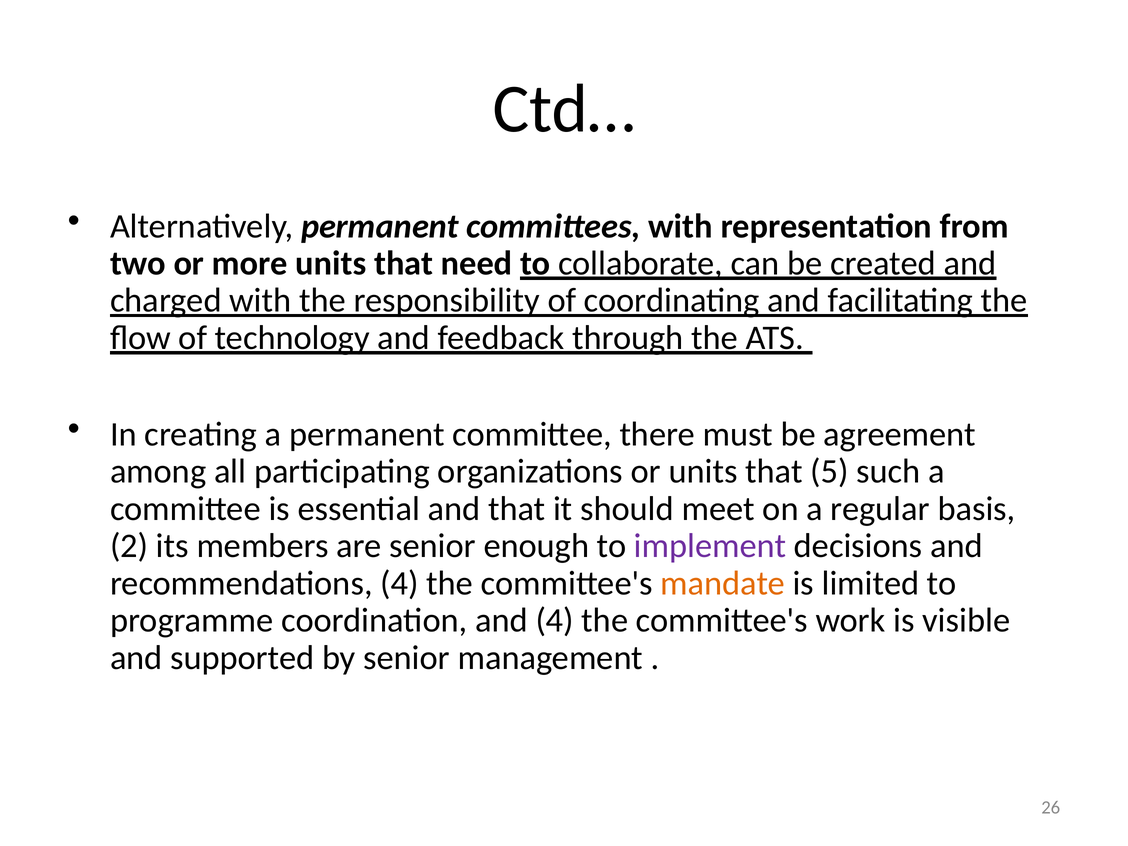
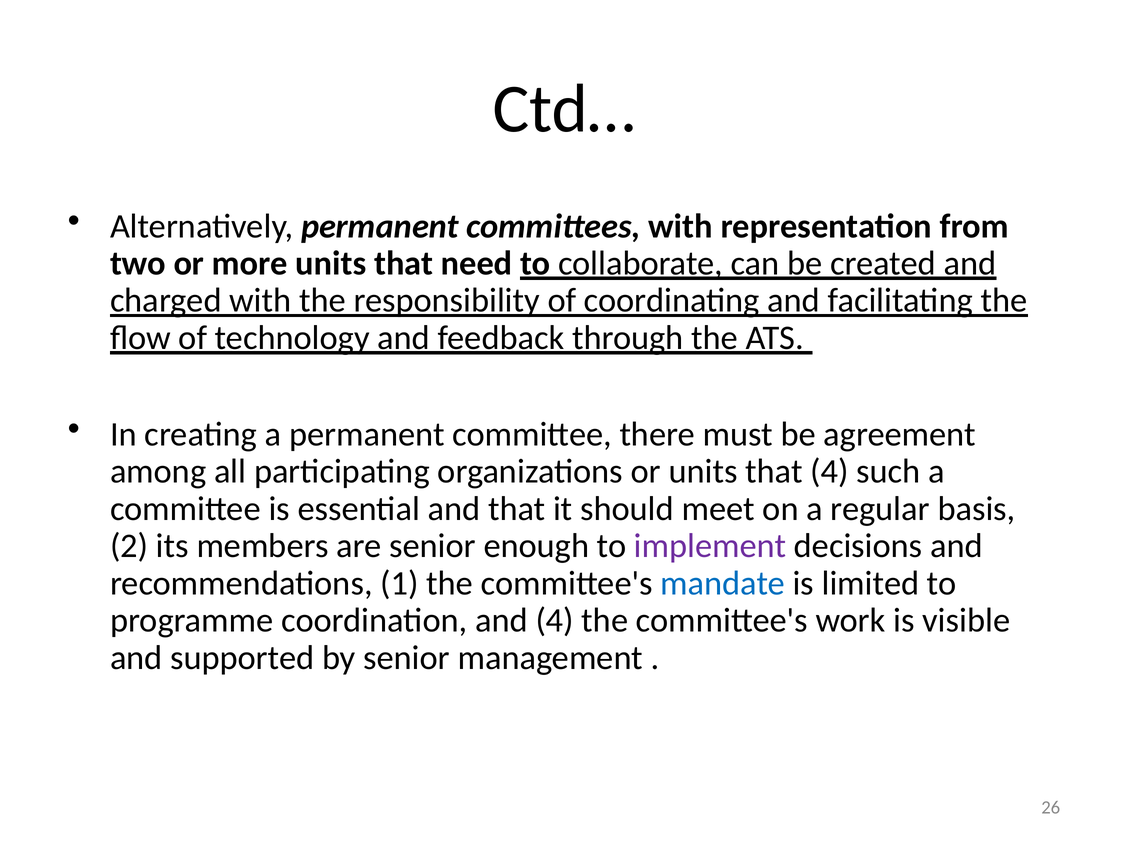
that 5: 5 -> 4 (829, 472)
recommendations 4: 4 -> 1 (399, 583)
mandate colour: orange -> blue (723, 583)
